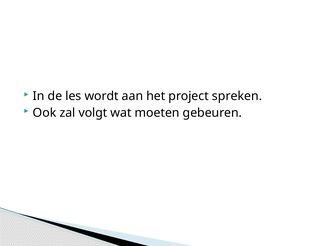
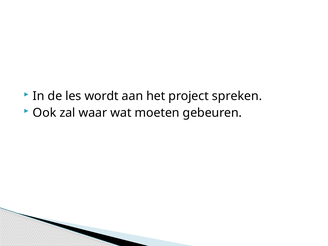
volgt: volgt -> waar (93, 113)
